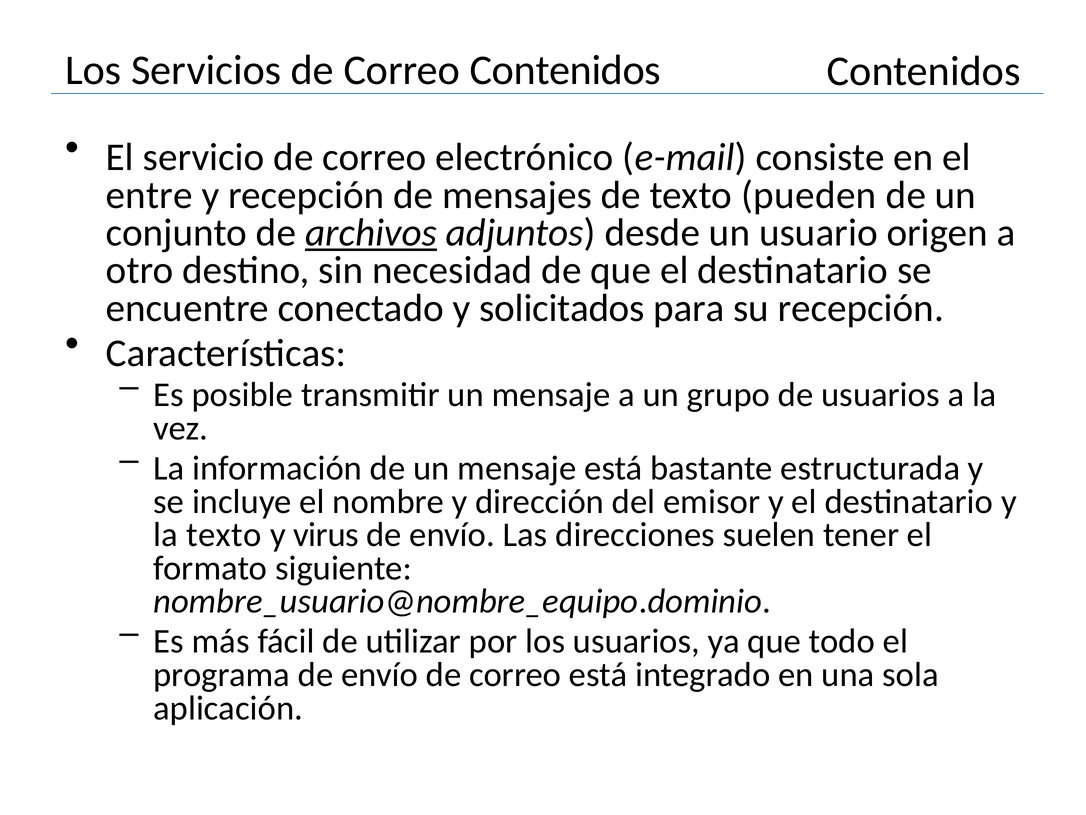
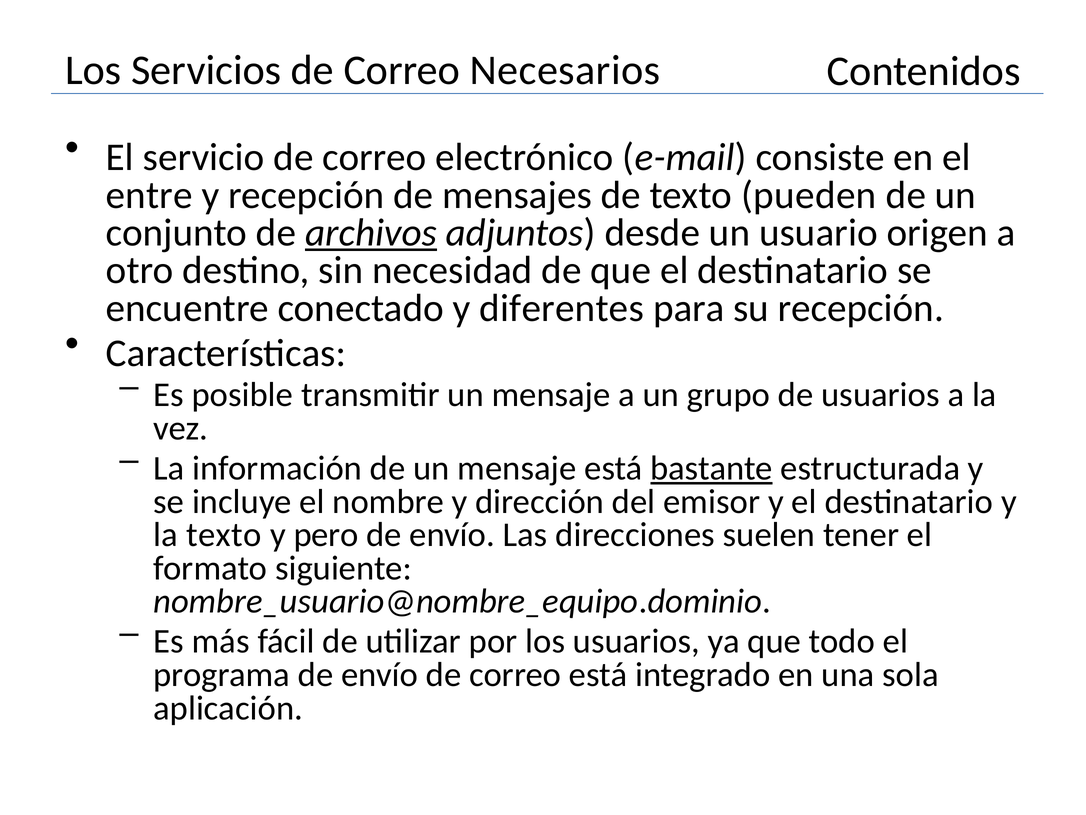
Correo Contenidos: Contenidos -> Necesarios (565, 70)
solicitados: solicitados -> diferentes (562, 308)
bastante underline: none -> present (712, 468)
virus: virus -> pero (326, 535)
